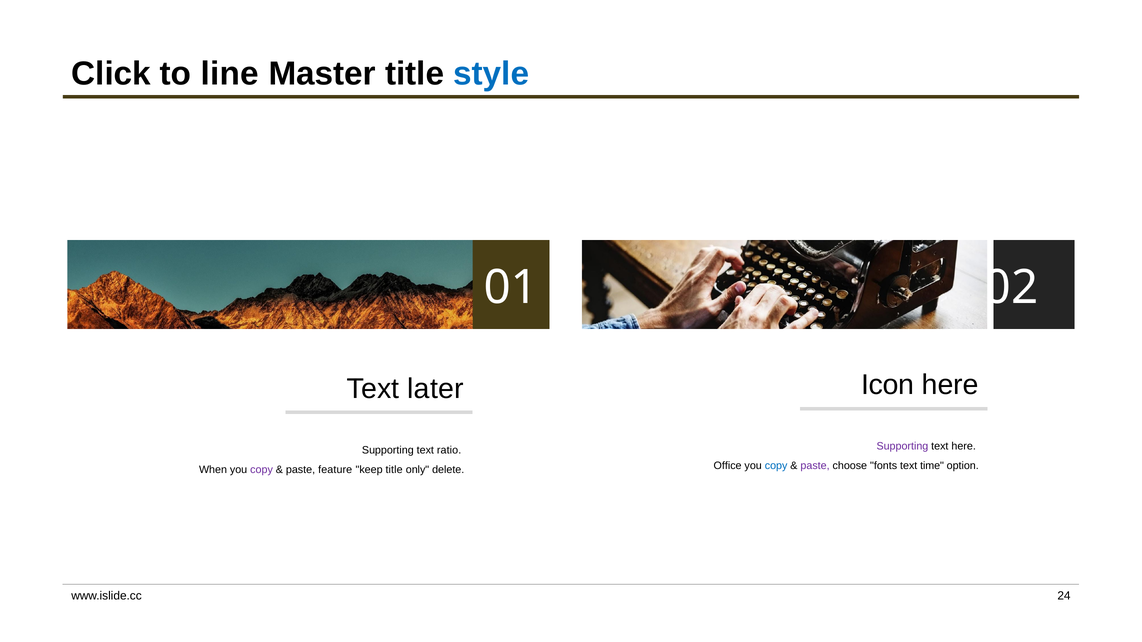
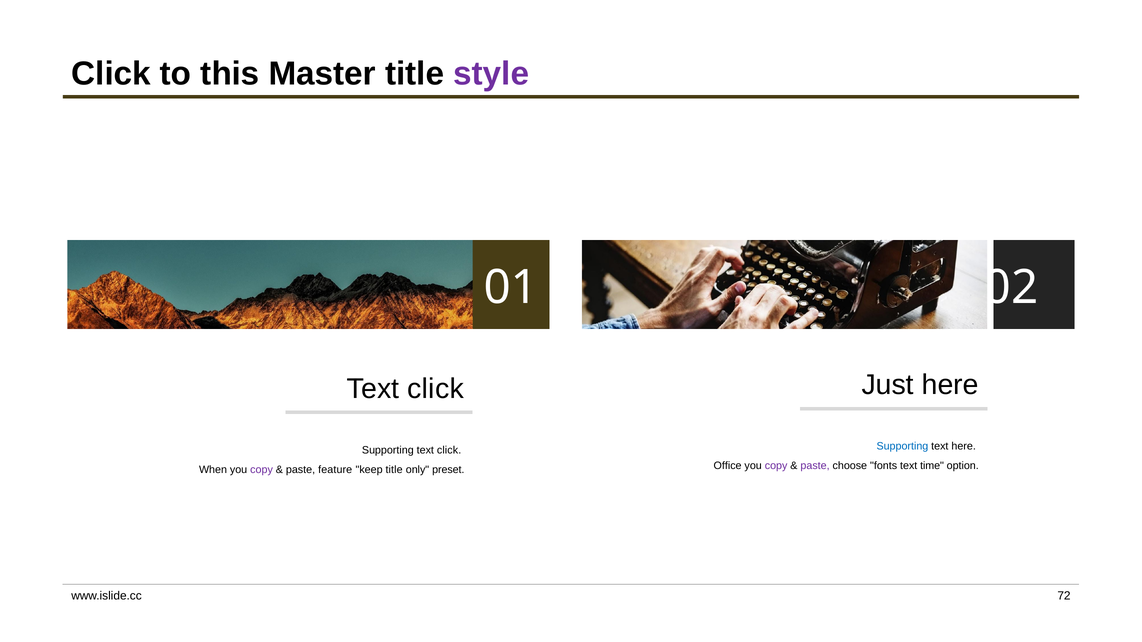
line: line -> this (230, 74)
style colour: blue -> purple (491, 74)
Icon: Icon -> Just (888, 385)
later: later -> click (436, 389)
Supporting colour: purple -> blue (902, 447)
Supporting text ratio: ratio -> click (449, 450)
copy colour: blue -> purple (776, 466)
delete: delete -> preset (448, 470)
24: 24 -> 72 (1064, 596)
